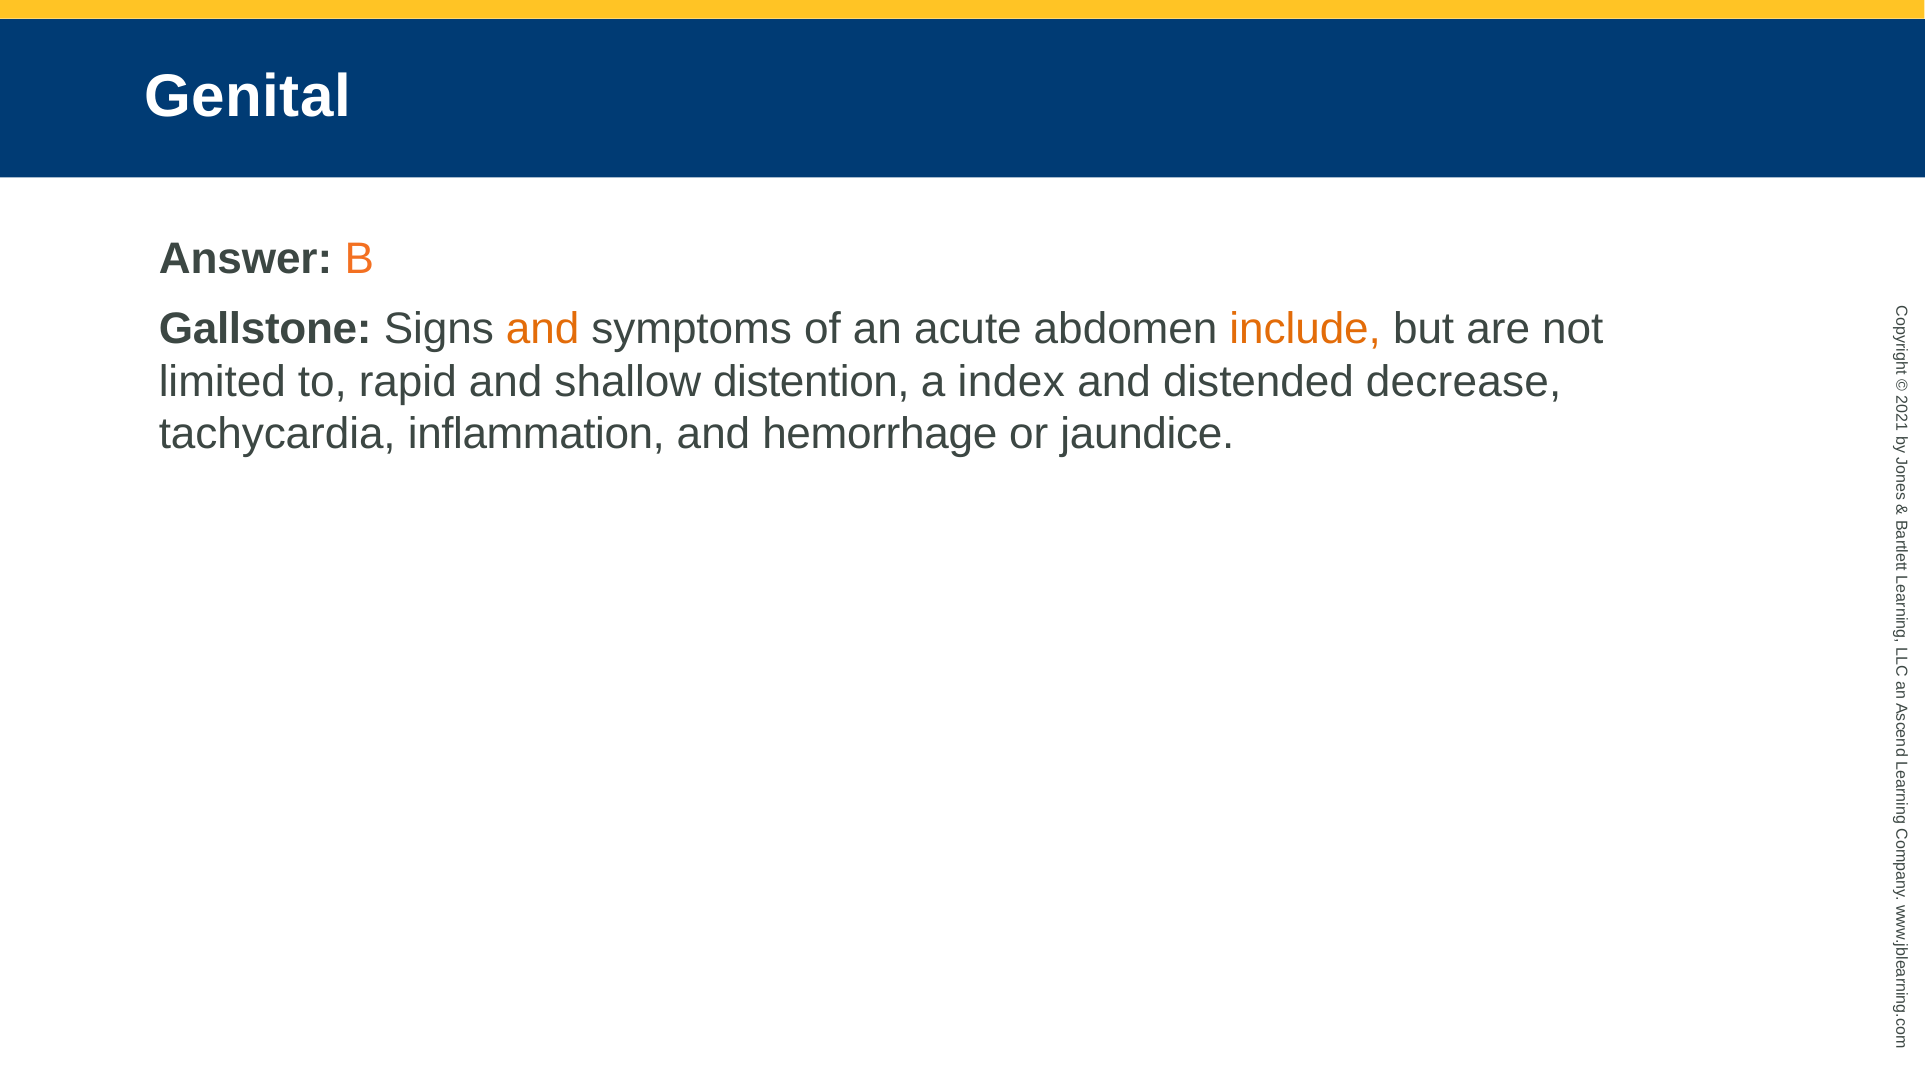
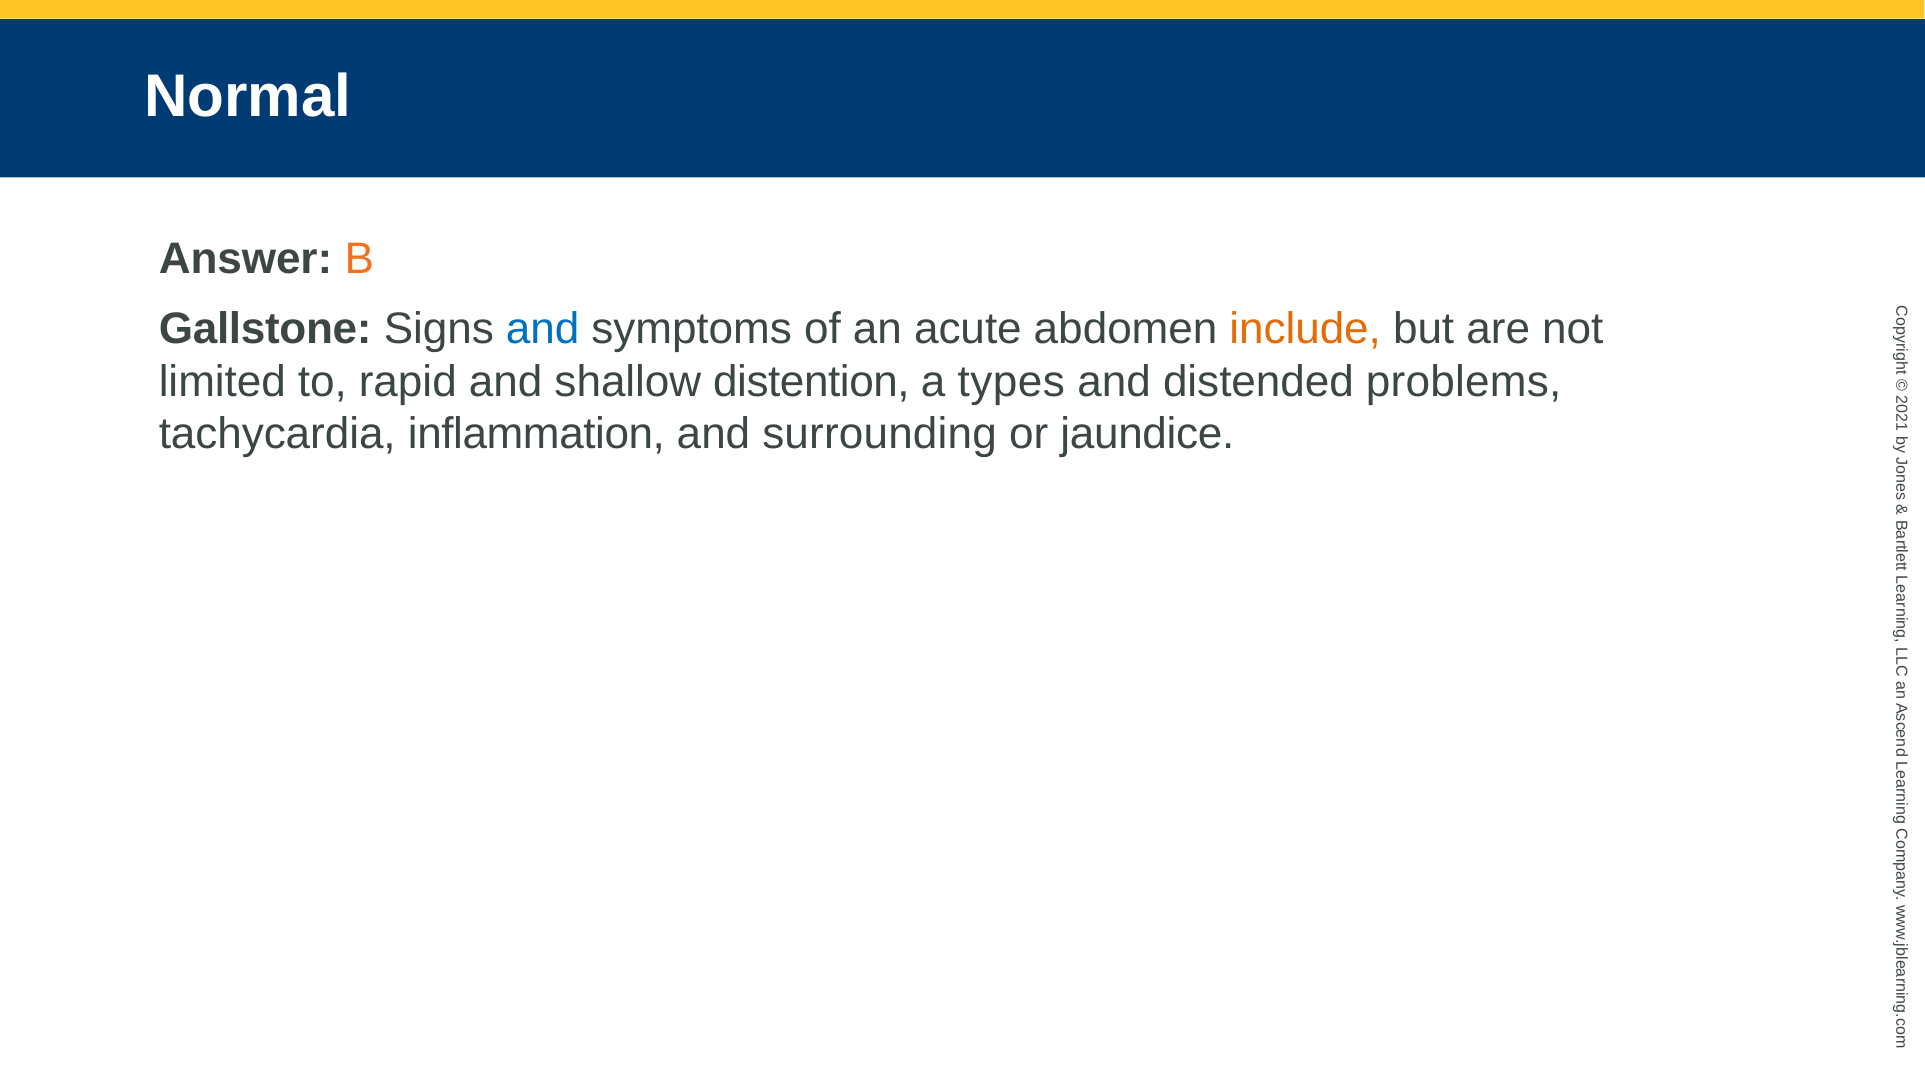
Genital: Genital -> Normal (248, 97)
and colour: orange -> blue (543, 328)
index: index -> types (1011, 381)
decrease: decrease -> problems (1464, 381)
hemorrhage: hemorrhage -> surrounding (880, 434)
